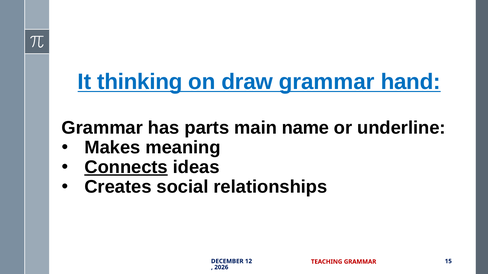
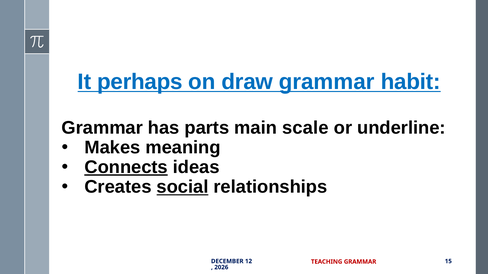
thinking: thinking -> perhaps (140, 82)
hand: hand -> habit (411, 82)
name: name -> scale (305, 128)
social underline: none -> present (183, 187)
